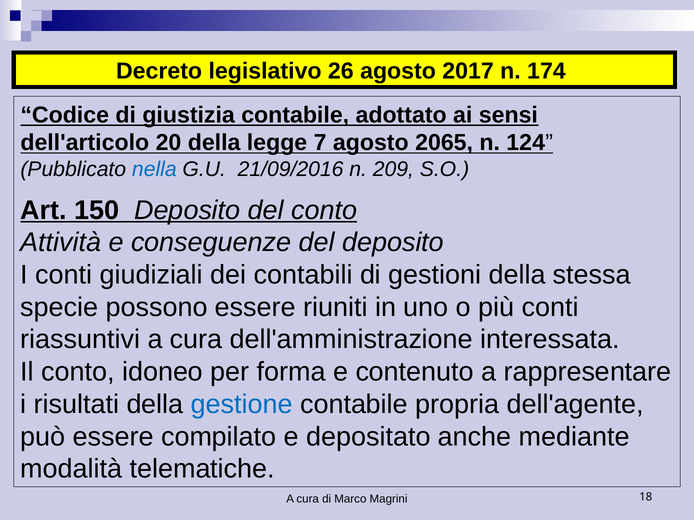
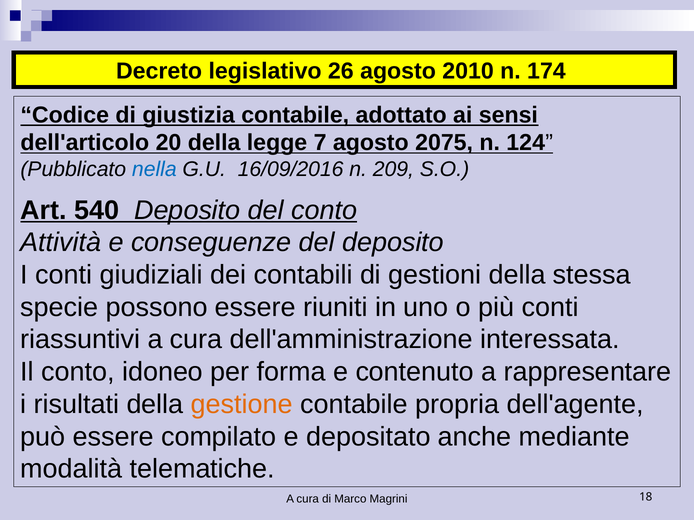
2017: 2017 -> 2010 (468, 71)
2065: 2065 -> 2075 (444, 143)
21/09/2016: 21/09/2016 -> 16/09/2016 (291, 169)
150: 150 -> 540 (97, 210)
gestione colour: blue -> orange (242, 405)
